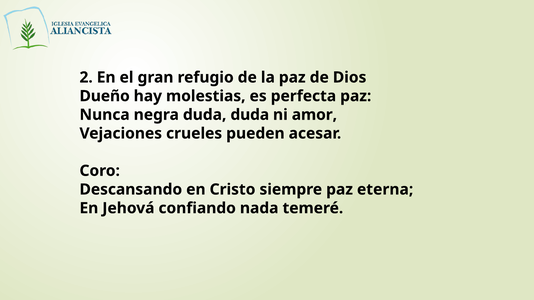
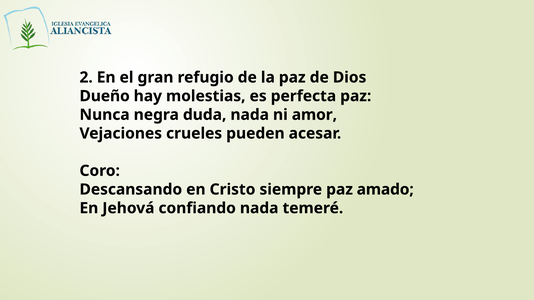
duda duda: duda -> nada (250, 115)
eterna: eterna -> amado (385, 190)
